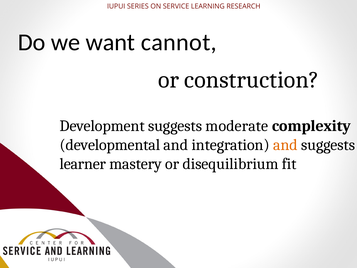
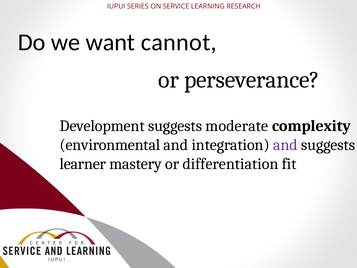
construction: construction -> perseverance (252, 80)
developmental: developmental -> environmental (110, 145)
and colour: orange -> purple (285, 145)
disequilibrium: disequilibrium -> differentiation (231, 164)
